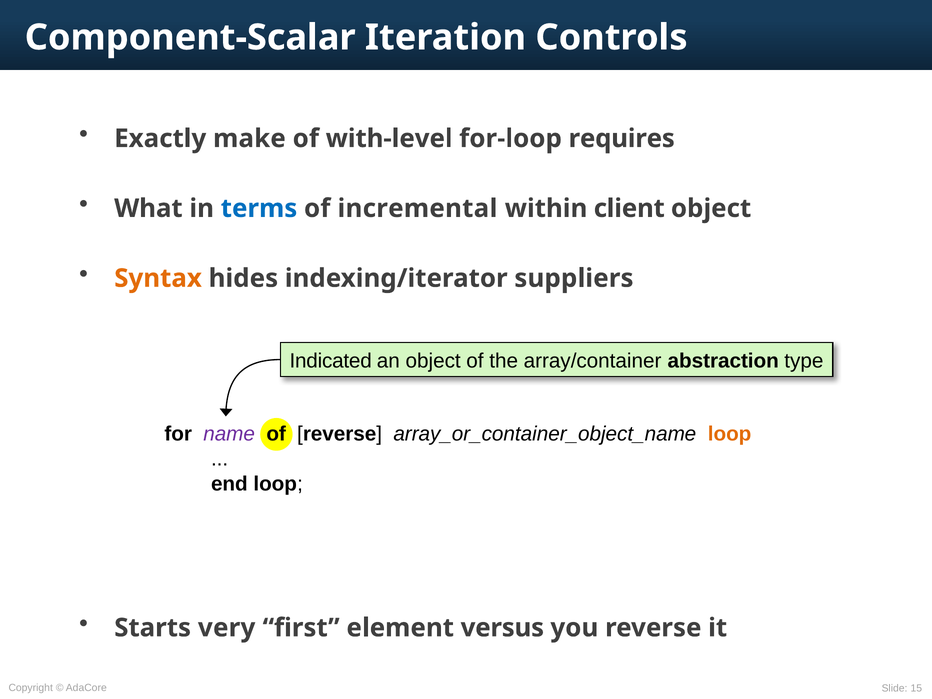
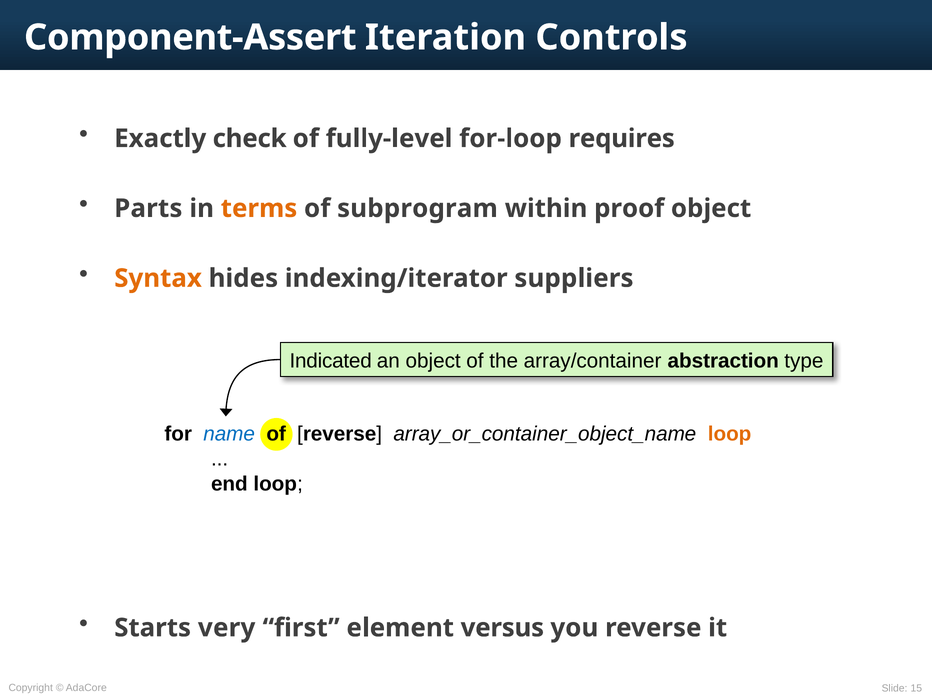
Component-Scalar: Component-Scalar -> Component-Assert (190, 37)
make: make -> check (250, 139)
with-level: with-level -> fully-level (389, 139)
What: What -> Parts (148, 208)
terms colour: blue -> orange (259, 208)
incremental: incremental -> subprogram (417, 208)
client: client -> proof (629, 208)
name colour: purple -> blue (229, 434)
